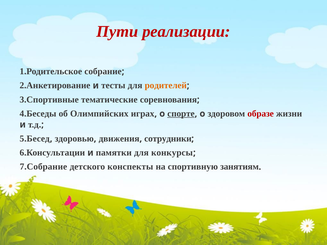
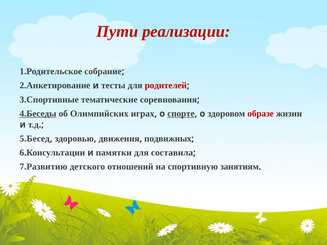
родителей colour: orange -> red (166, 86)
4.Беседы underline: none -> present (38, 114)
сотрудники: сотрудники -> подвижных (168, 139)
конкурсы: конкурсы -> составила (172, 153)
7.Собрание: 7.Собрание -> 7.Развитию (43, 167)
конспекты: конспекты -> отношений (130, 167)
